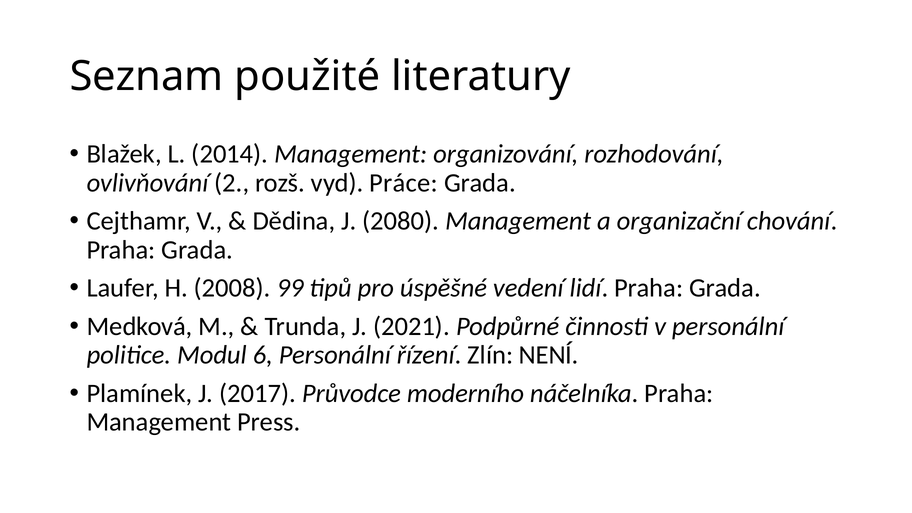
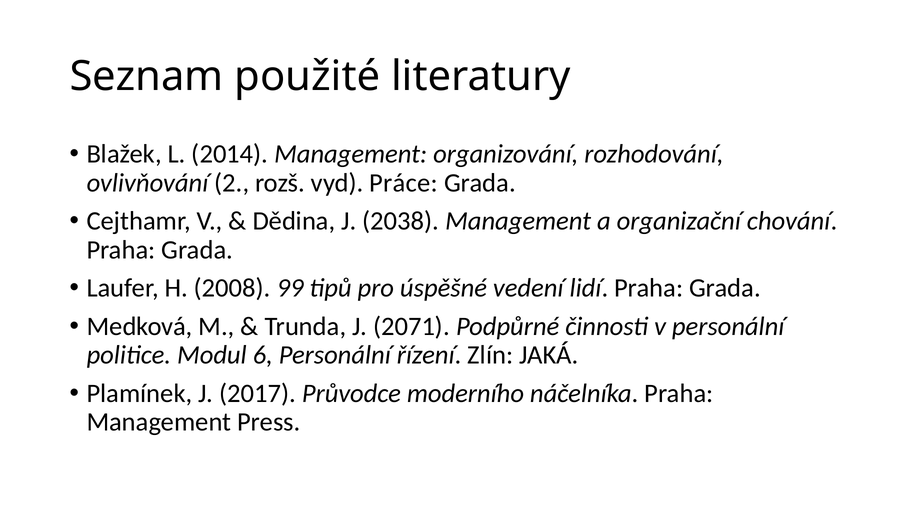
2080: 2080 -> 2038 (401, 221)
2021: 2021 -> 2071 (411, 326)
NENÍ: NENÍ -> JAKÁ (549, 355)
